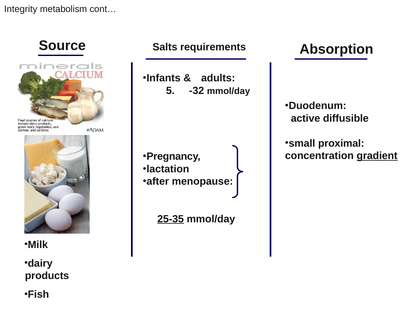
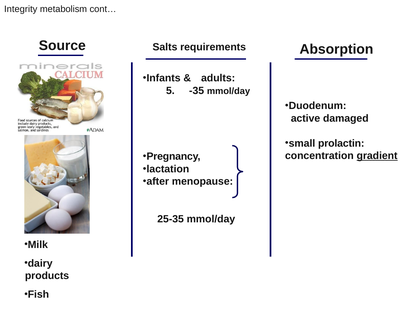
-32: -32 -> -35 (197, 91)
diffusible: diffusible -> damaged (346, 118)
proximal: proximal -> prolactin (341, 143)
25-35 underline: present -> none (171, 219)
